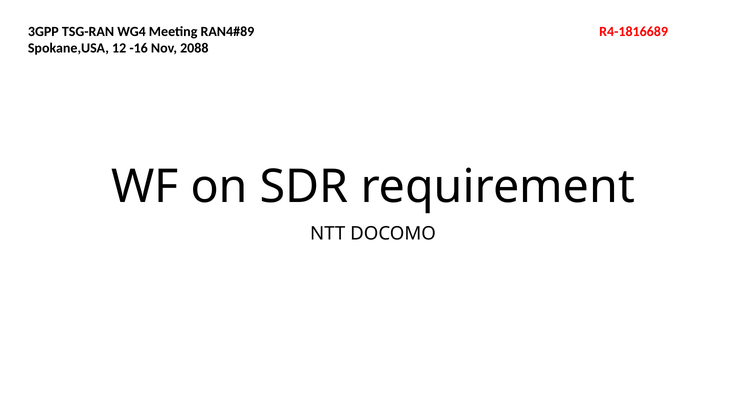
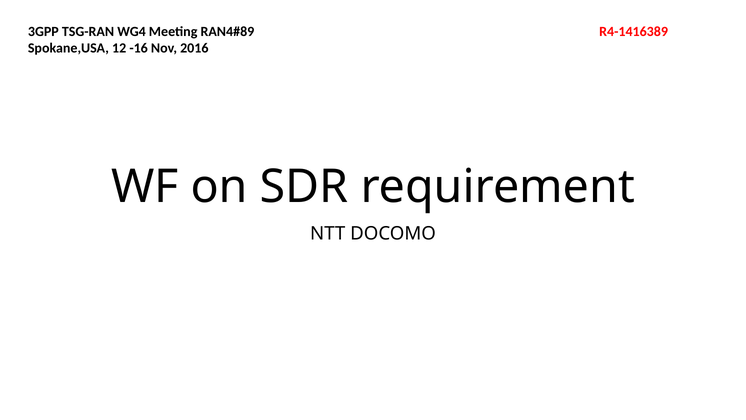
R4-1816689: R4-1816689 -> R4-1416389 (634, 31)
2088: 2088 -> 2016 (194, 48)
